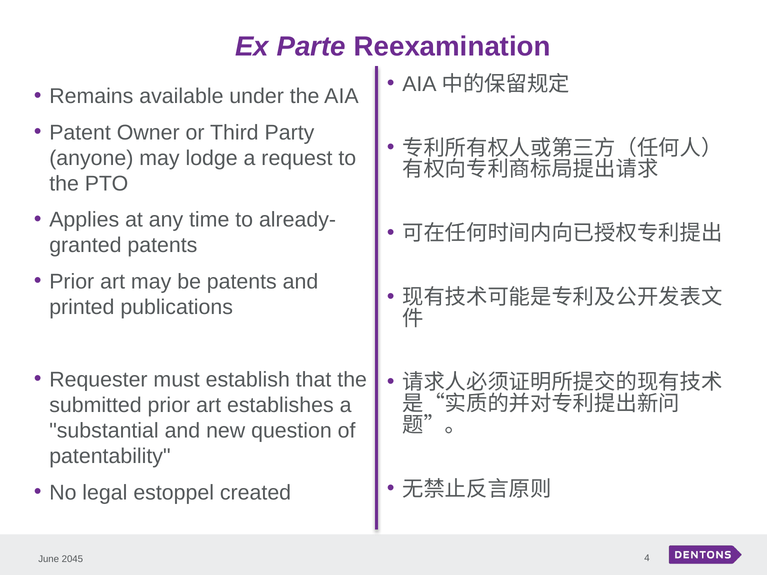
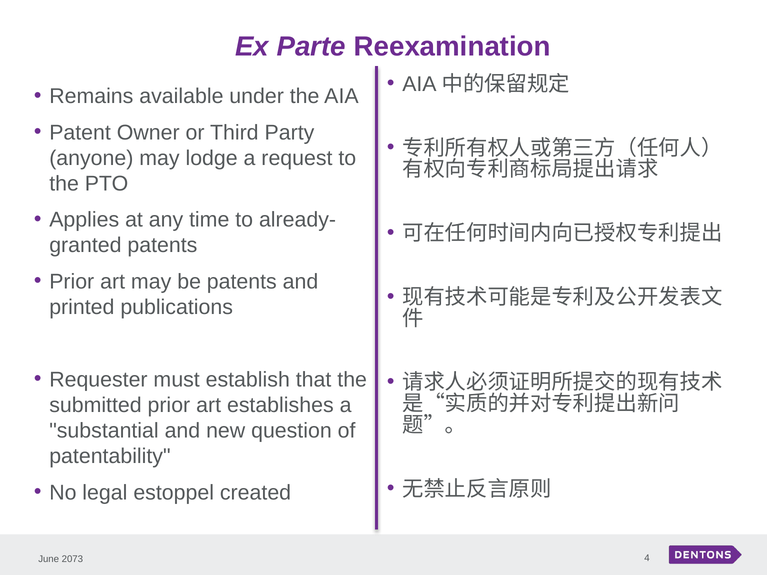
2045: 2045 -> 2073 (72, 559)
